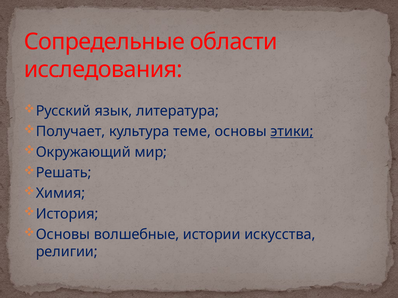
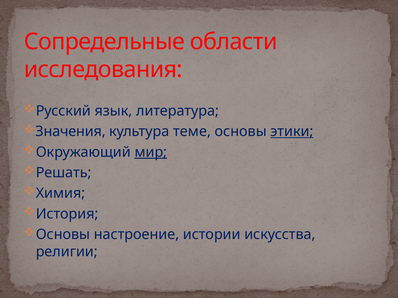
Получает: Получает -> Значения (71, 132)
мир underline: none -> present (151, 152)
волшебные: волшебные -> настроение (137, 235)
